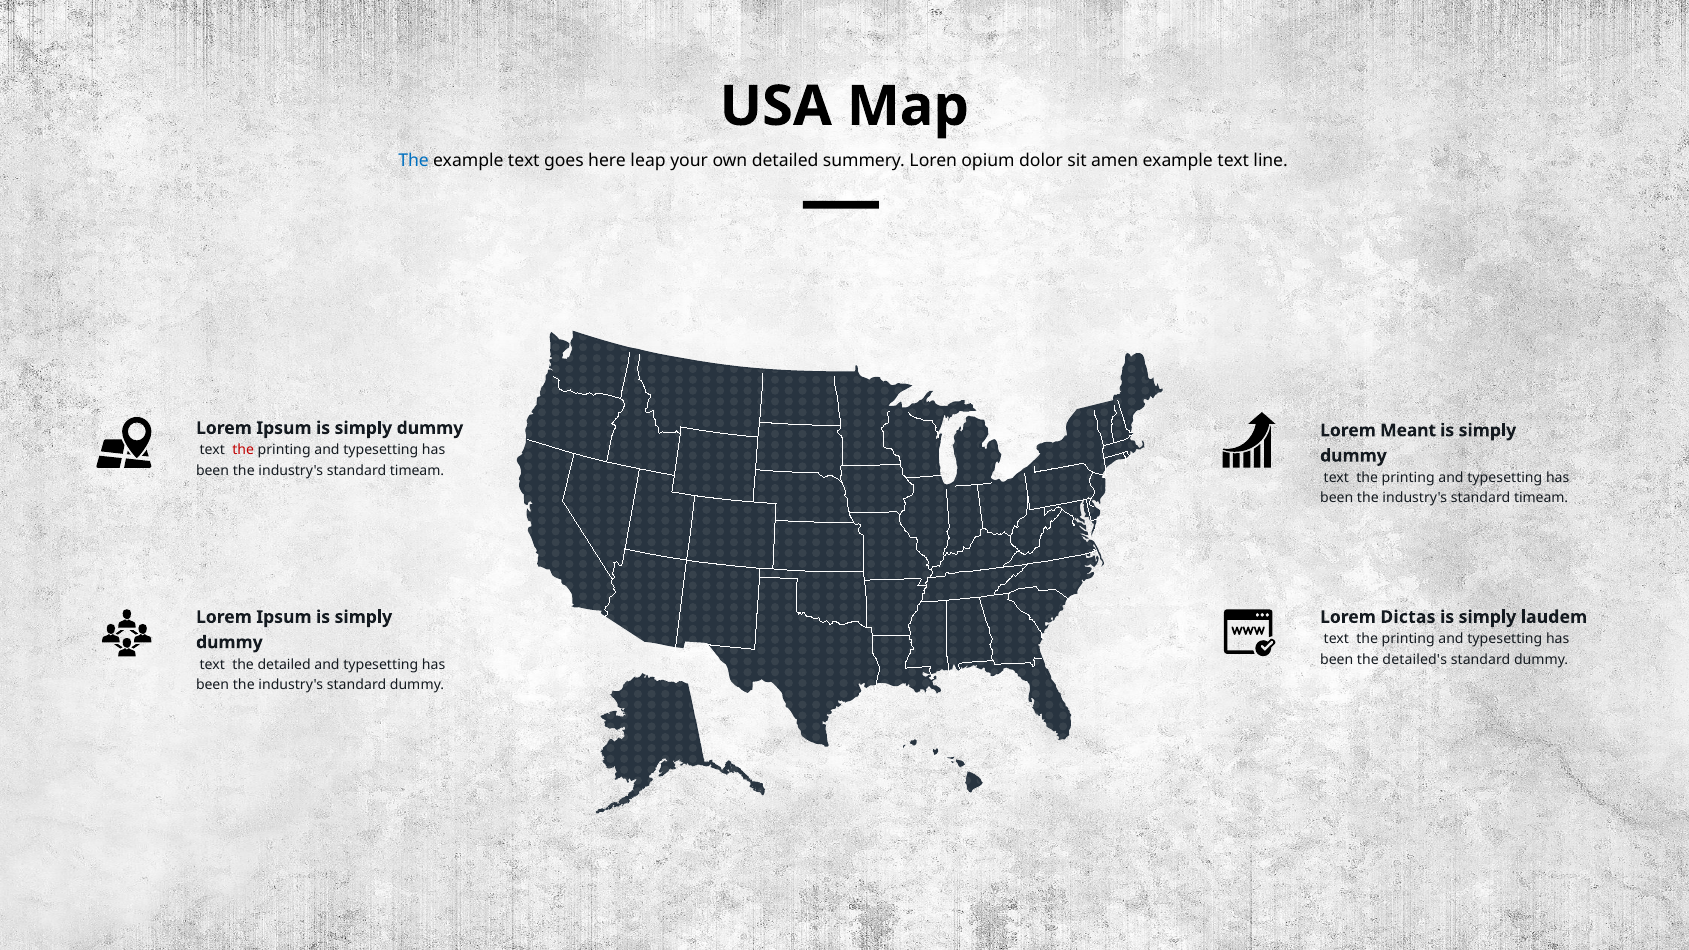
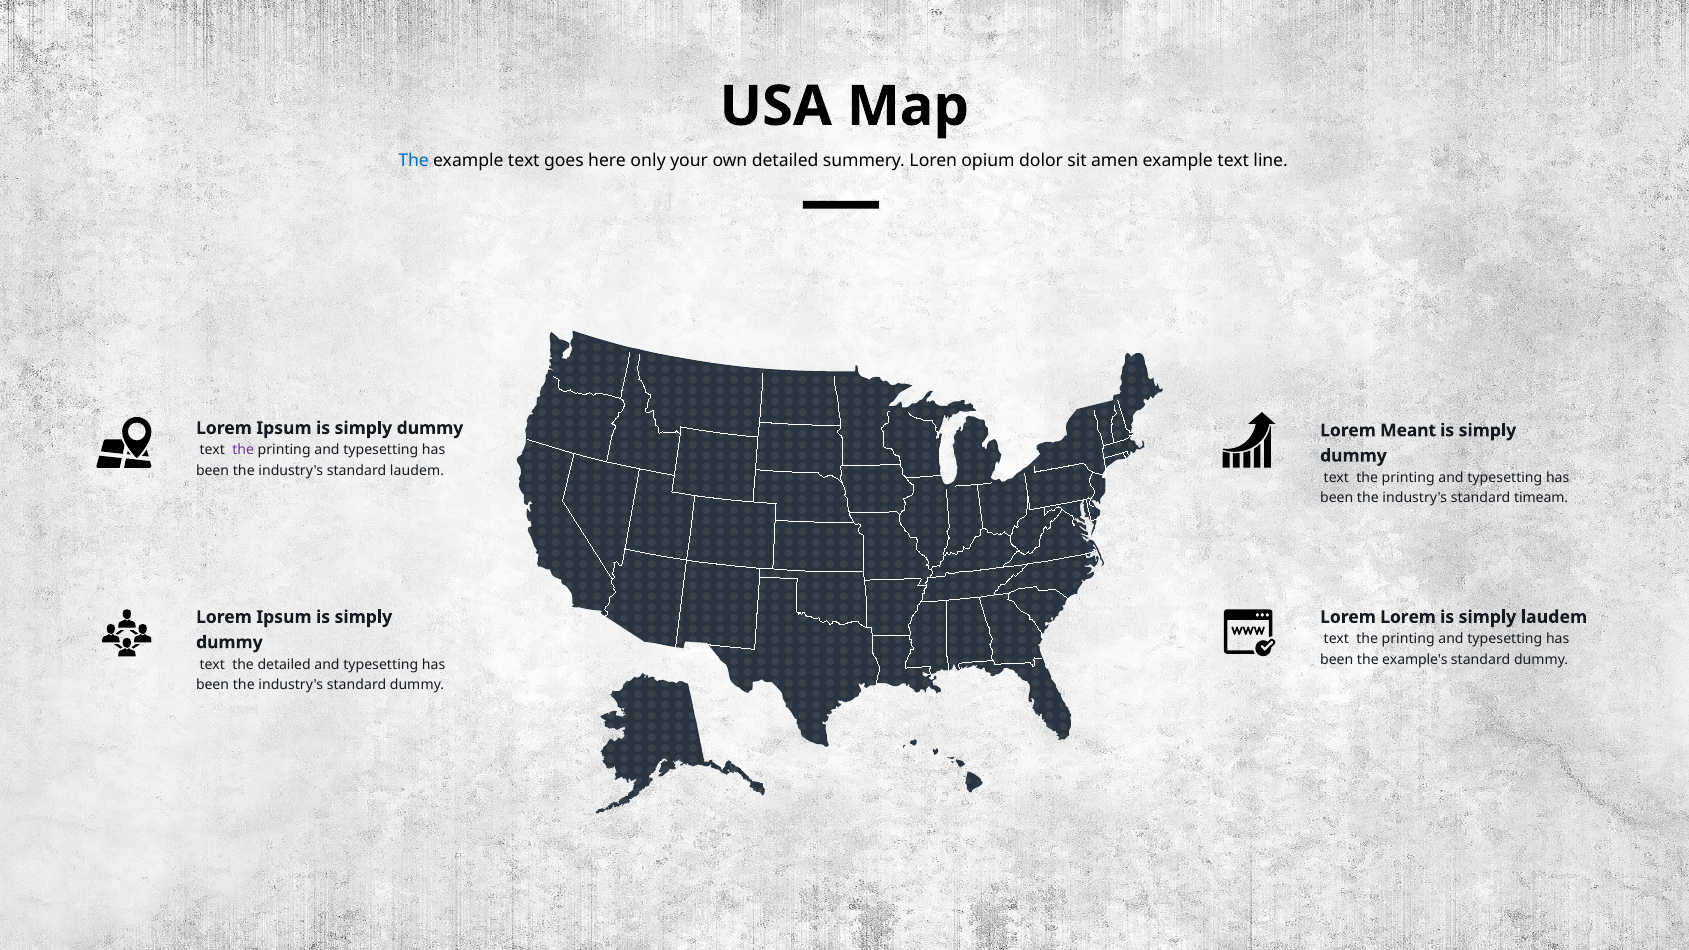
leap: leap -> only (648, 160)
the colour: red -> purple (243, 450)
timeam: timeam -> laudem (417, 470)
Lorem Dictas: Dictas -> Lorem (1408, 617)
detailed's: detailed's -> example's (1415, 659)
